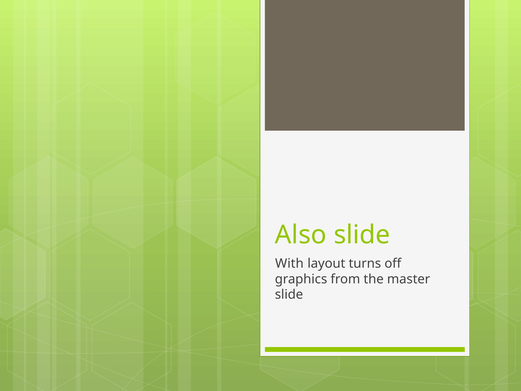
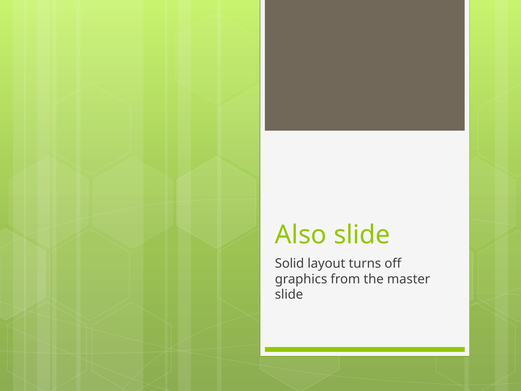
With: With -> Solid (290, 263)
